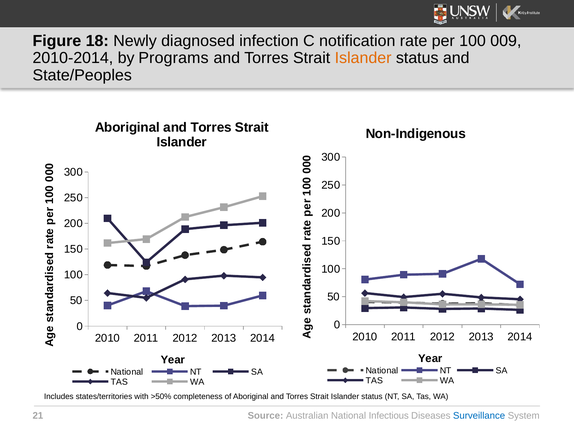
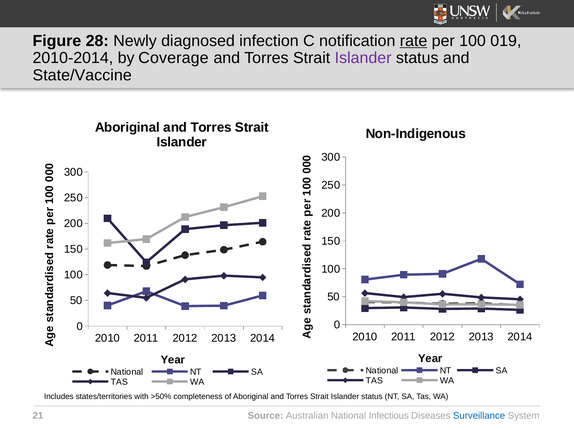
18: 18 -> 28 (97, 41)
rate underline: none -> present (414, 41)
009: 009 -> 019 (506, 41)
Programs: Programs -> Coverage (173, 58)
Islander colour: orange -> purple (363, 58)
State/Peoples: State/Peoples -> State/Vaccine (82, 75)
